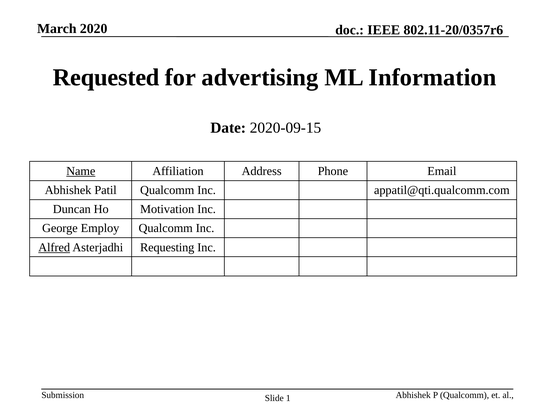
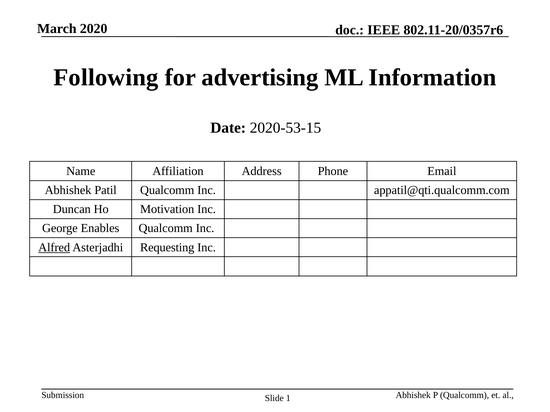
Requested: Requested -> Following (106, 78)
2020-09-15: 2020-09-15 -> 2020-53-15 (286, 128)
Name underline: present -> none (81, 171)
Employ: Employ -> Enables (100, 229)
